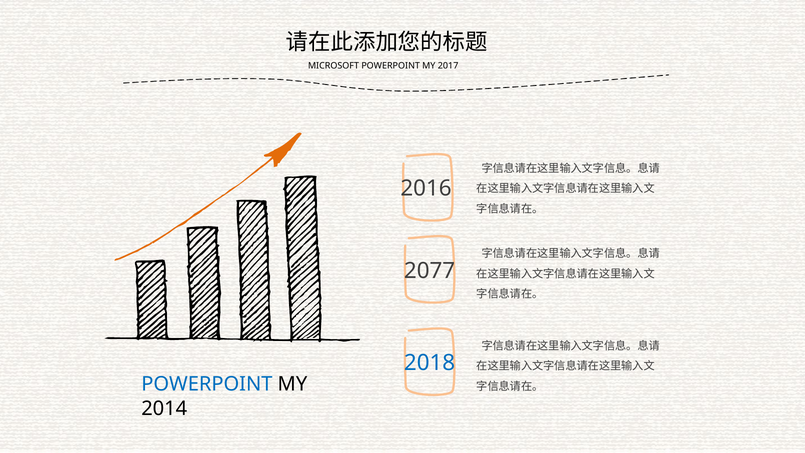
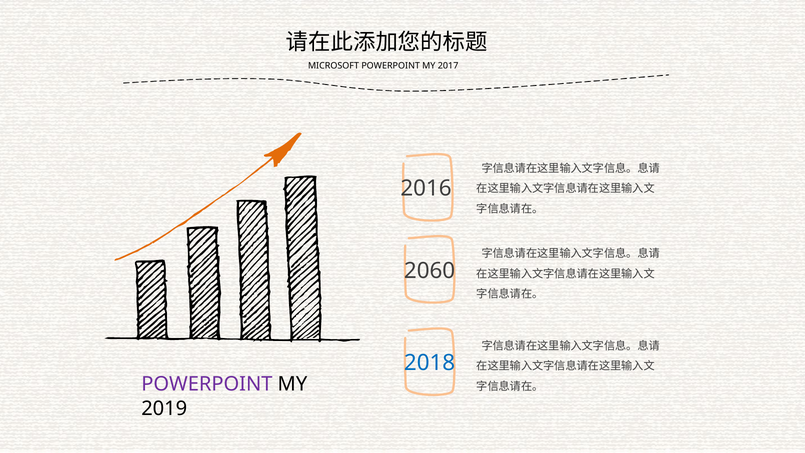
2077: 2077 -> 2060 (430, 271)
POWERPOINT colour: blue -> purple (207, 384)
2014: 2014 -> 2019 (164, 408)
